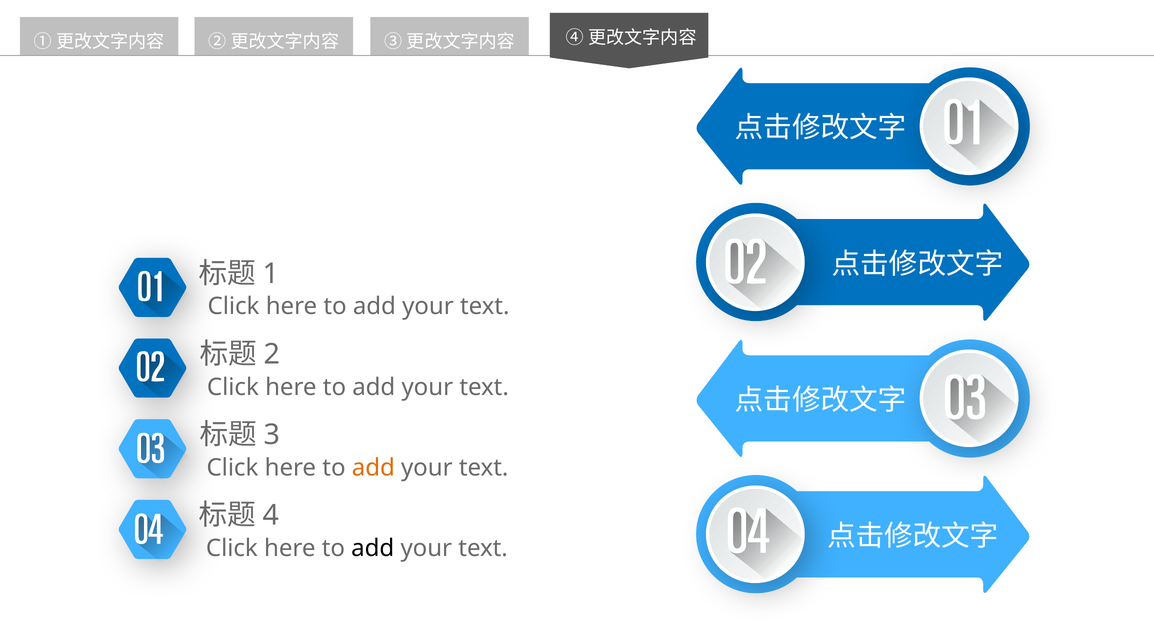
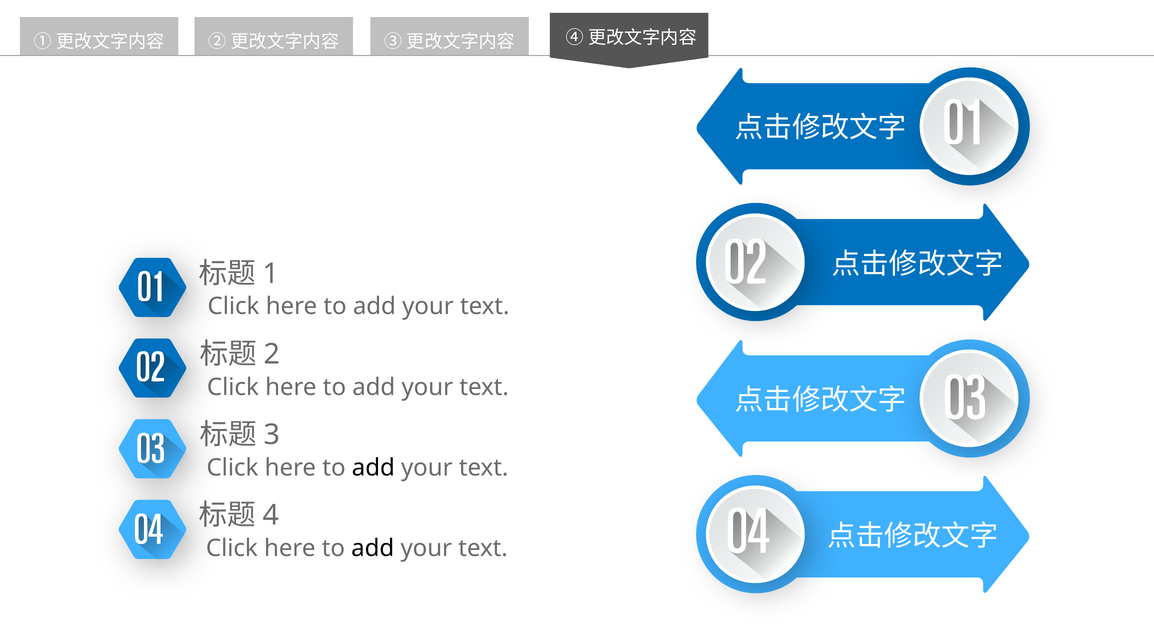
add colour: orange -> black (373, 468)
